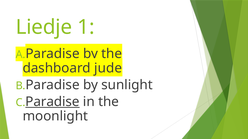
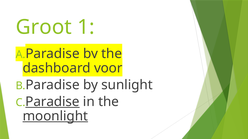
Liedje: Liedje -> Groot (44, 27)
jude: jude -> voor (108, 68)
moonlight underline: none -> present (55, 117)
